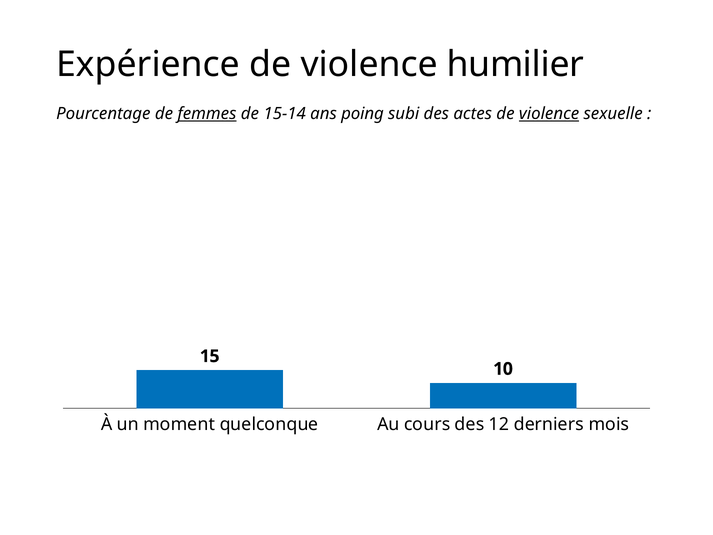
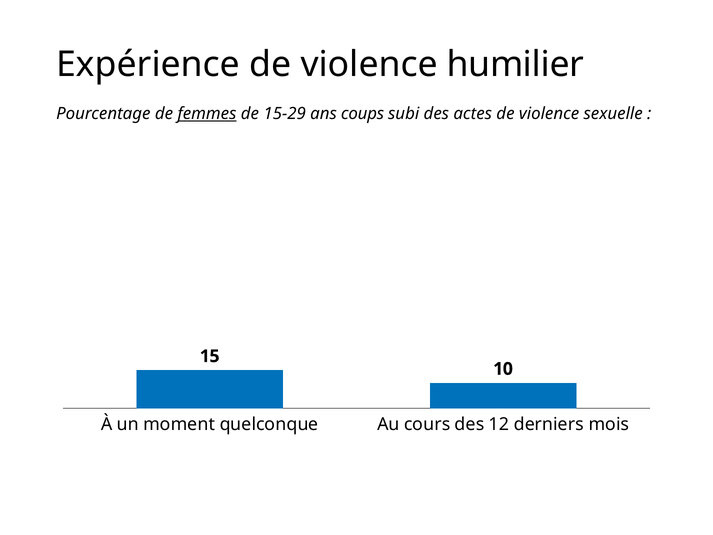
15-14: 15-14 -> 15-29 (285, 114)
poing: poing -> coups (363, 114)
violence underline: present -> none (549, 114)
